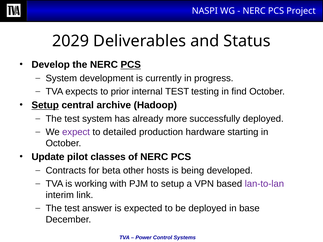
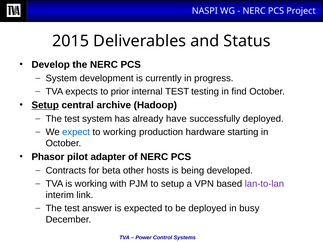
2029: 2029 -> 2015 (71, 41)
PCS underline: present -> none (131, 65)
more: more -> have (176, 119)
expect colour: purple -> blue (76, 132)
to detailed: detailed -> working (120, 132)
Update: Update -> Phasor (48, 157)
classes: classes -> adapter (108, 157)
base: base -> busy (249, 209)
